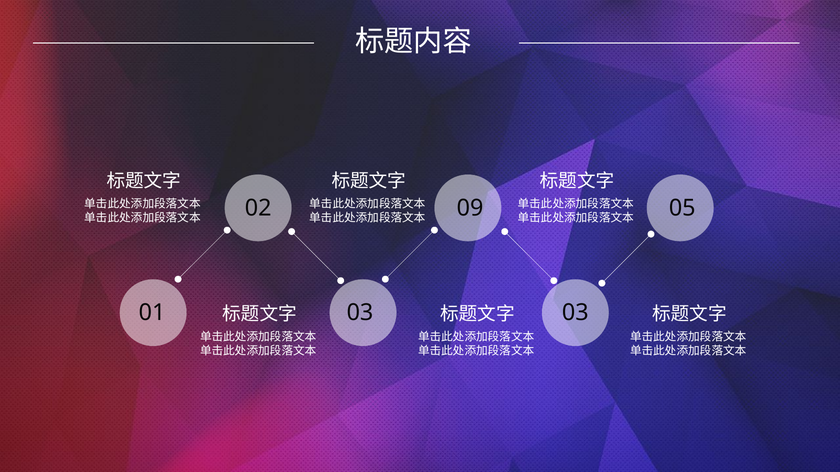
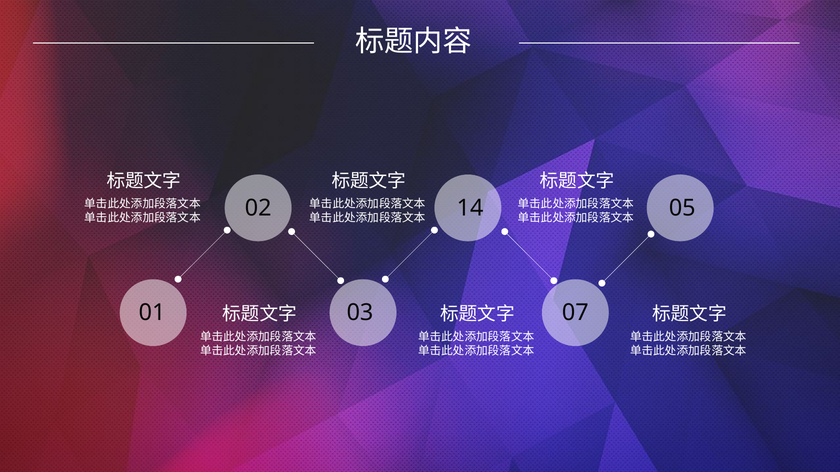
09: 09 -> 14 (470, 208)
03 03: 03 -> 07 (575, 313)
